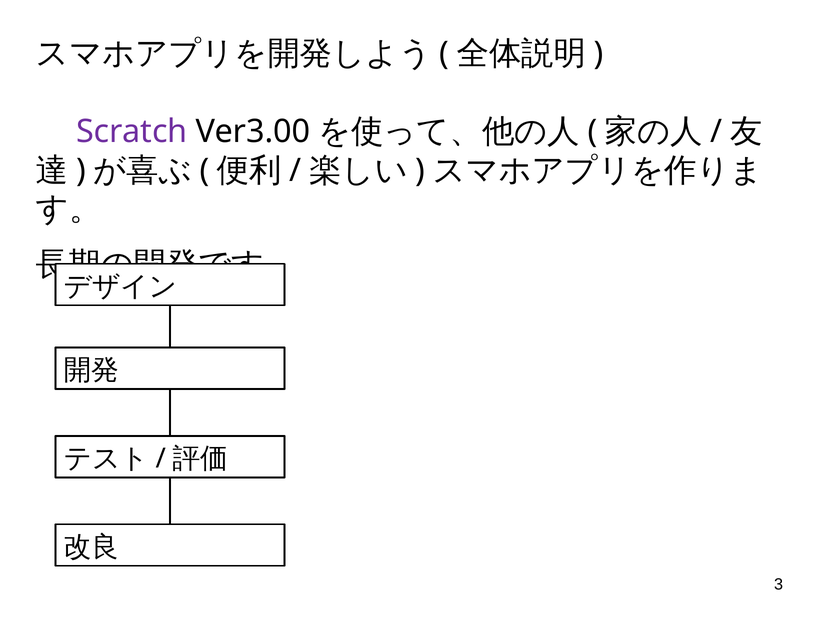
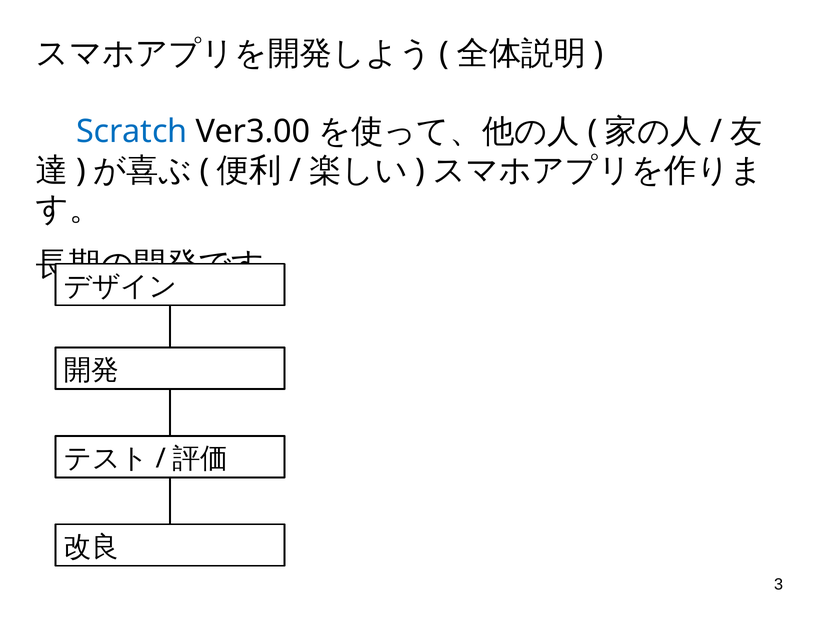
Scratch colour: purple -> blue (132, 131)
